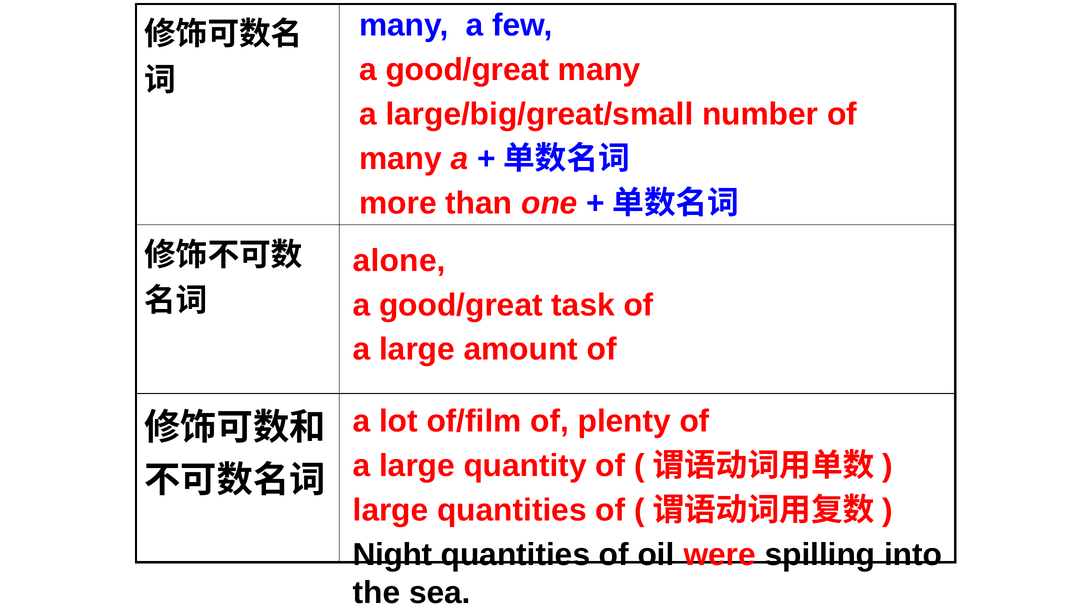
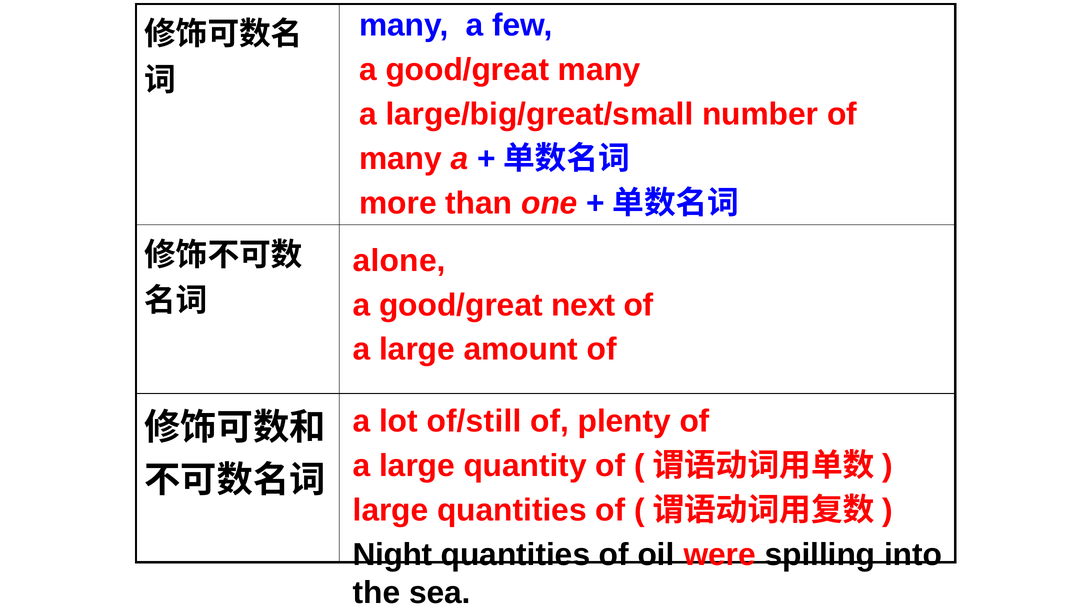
task: task -> next (583, 305)
of/film: of/film -> of/still (474, 421)
